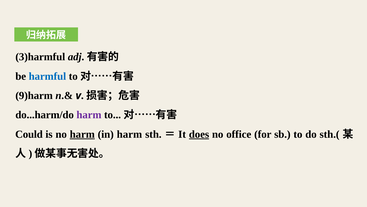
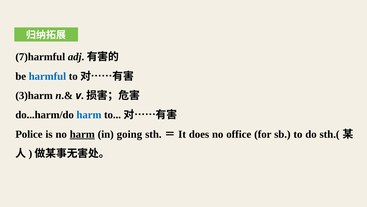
3)harmful: 3)harmful -> 7)harmful (40, 57)
9)harm: 9)harm -> 3)harm (34, 95)
harm colour: purple -> blue (89, 115)
Could: Could -> Police (29, 134)
in harm: harm -> going (129, 134)
does underline: present -> none (199, 134)
